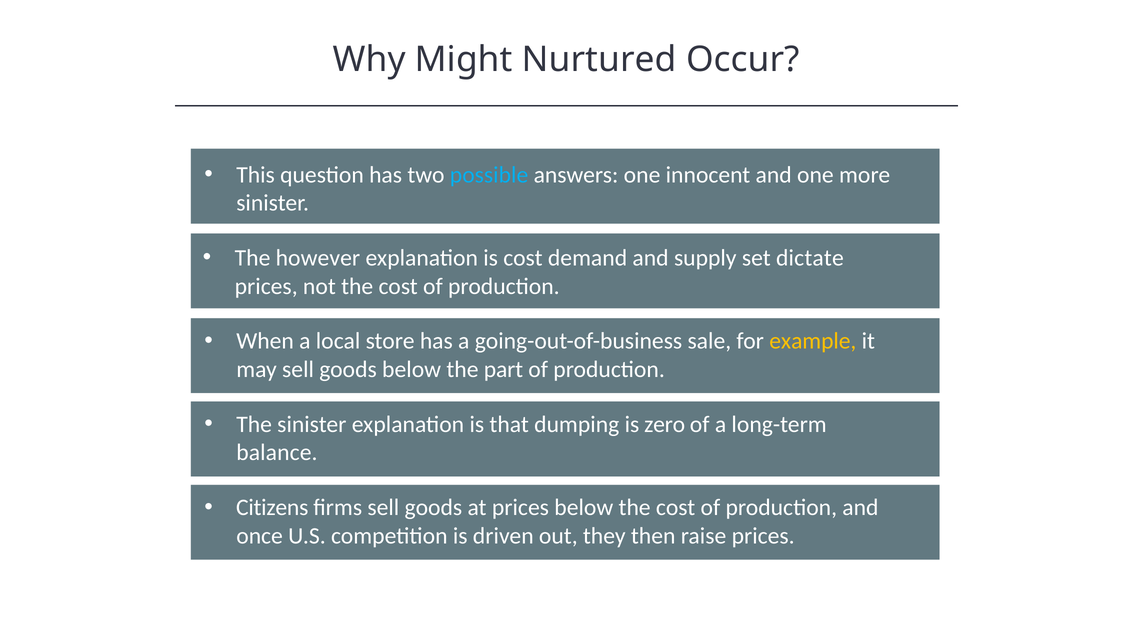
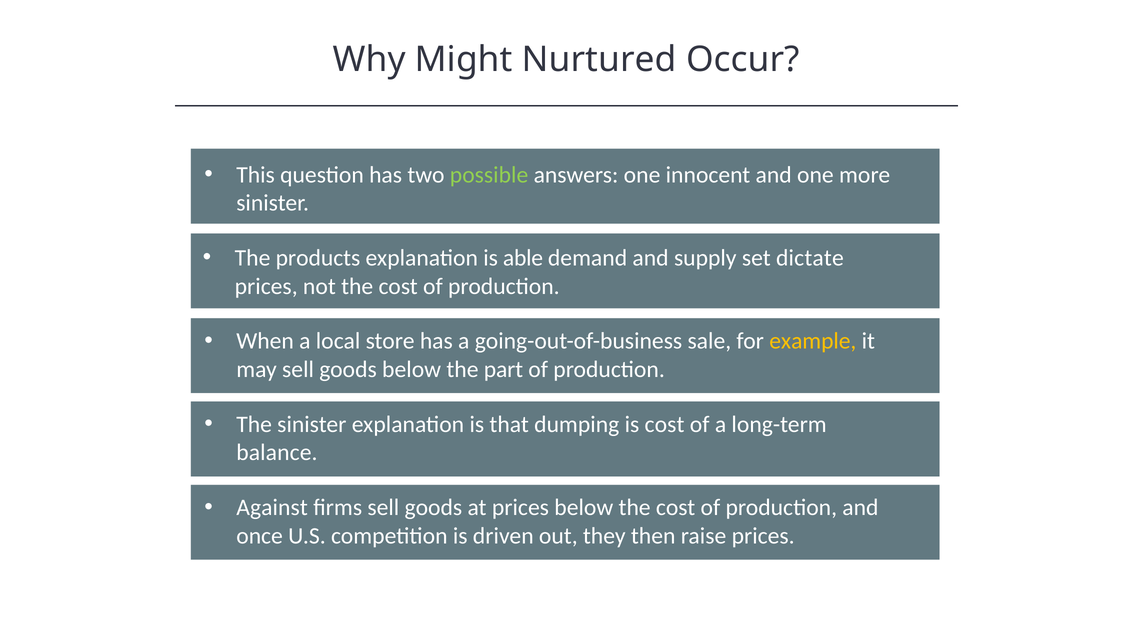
possible colour: light blue -> light green (489, 175)
however: however -> products (318, 258)
is cost: cost -> able (523, 258)
is zero: zero -> cost (664, 425)
Citizens: Citizens -> Against (272, 508)
